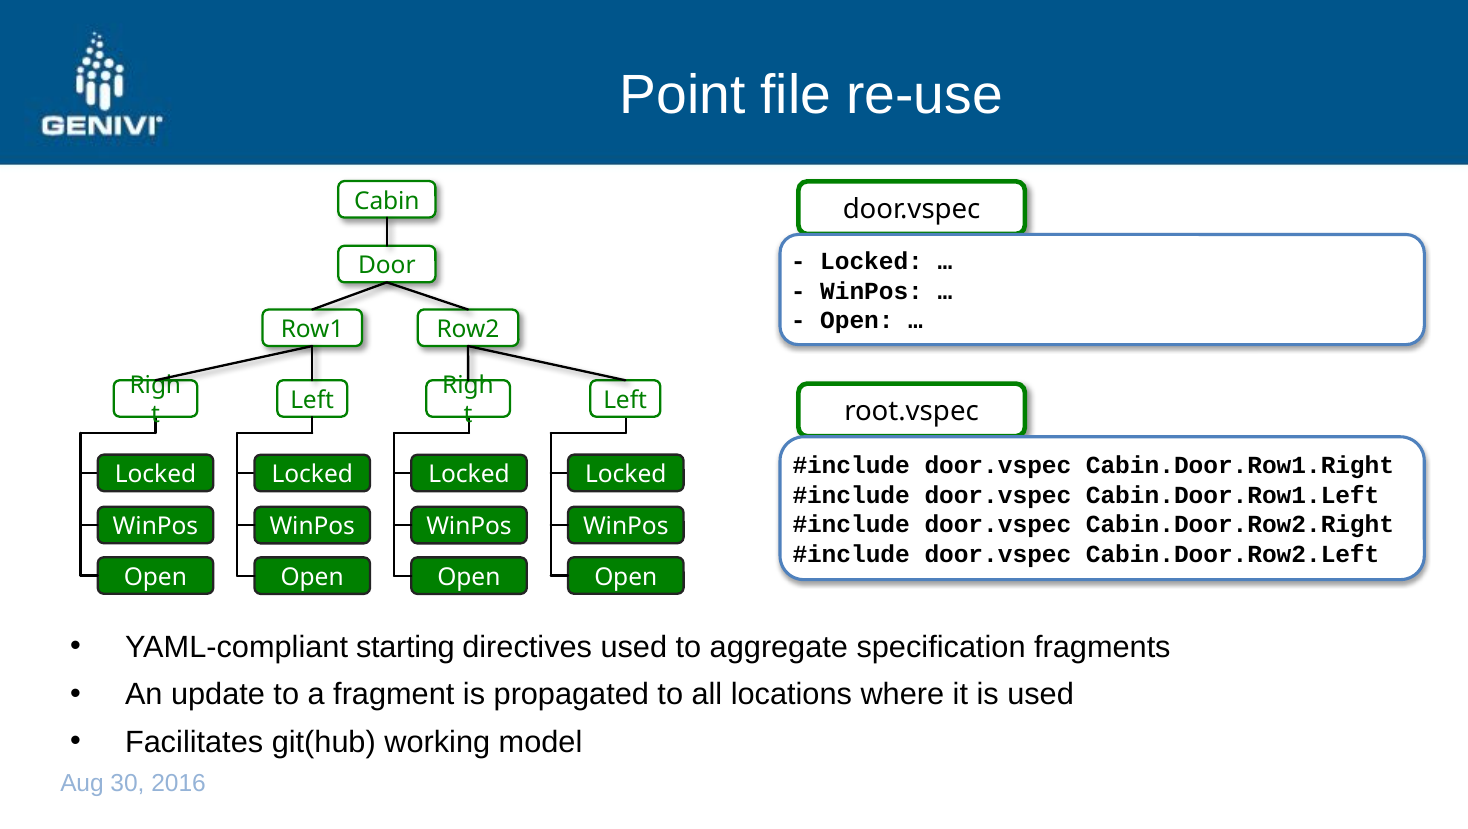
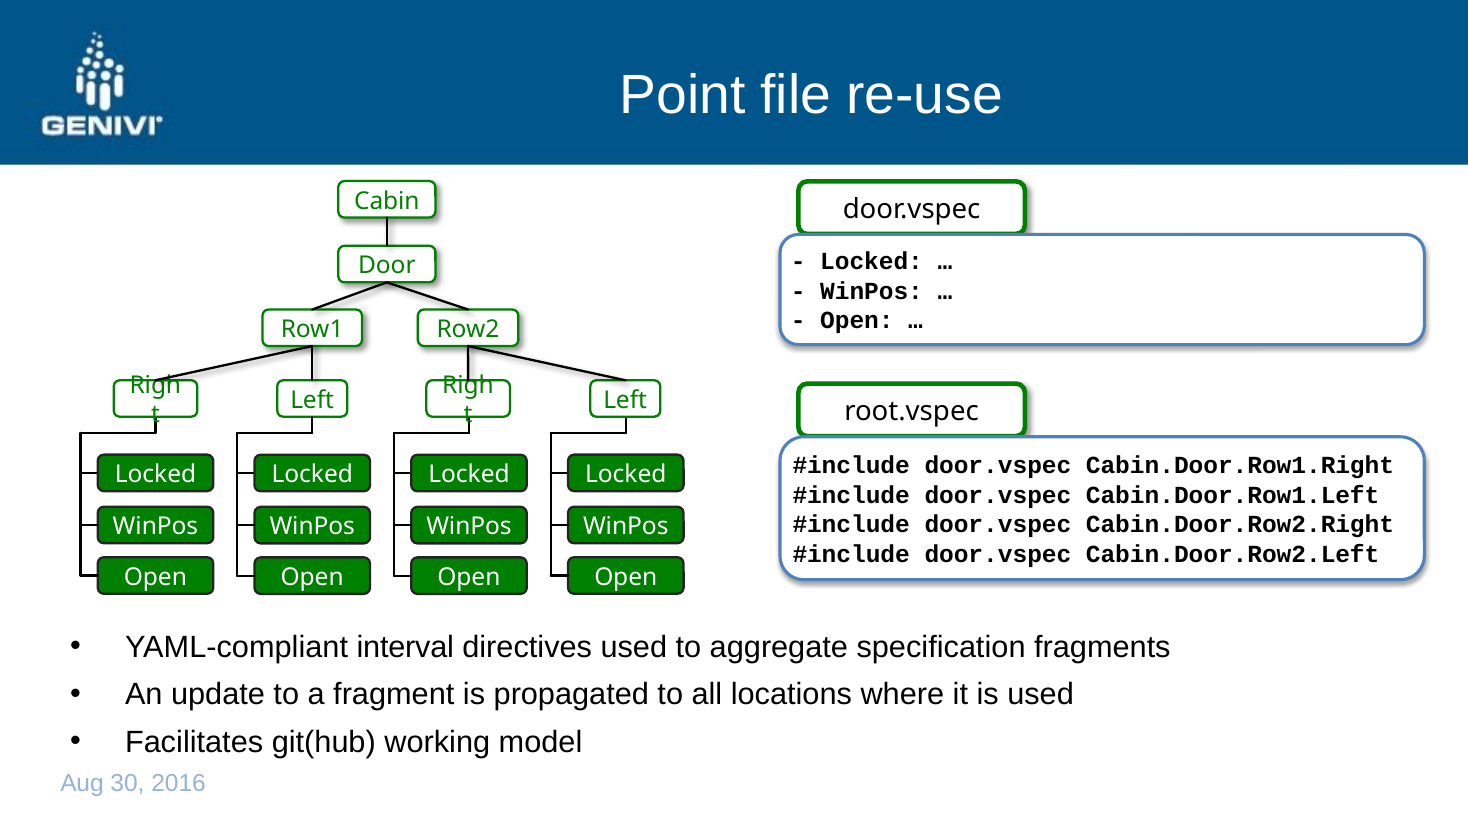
starting: starting -> interval (405, 646)
